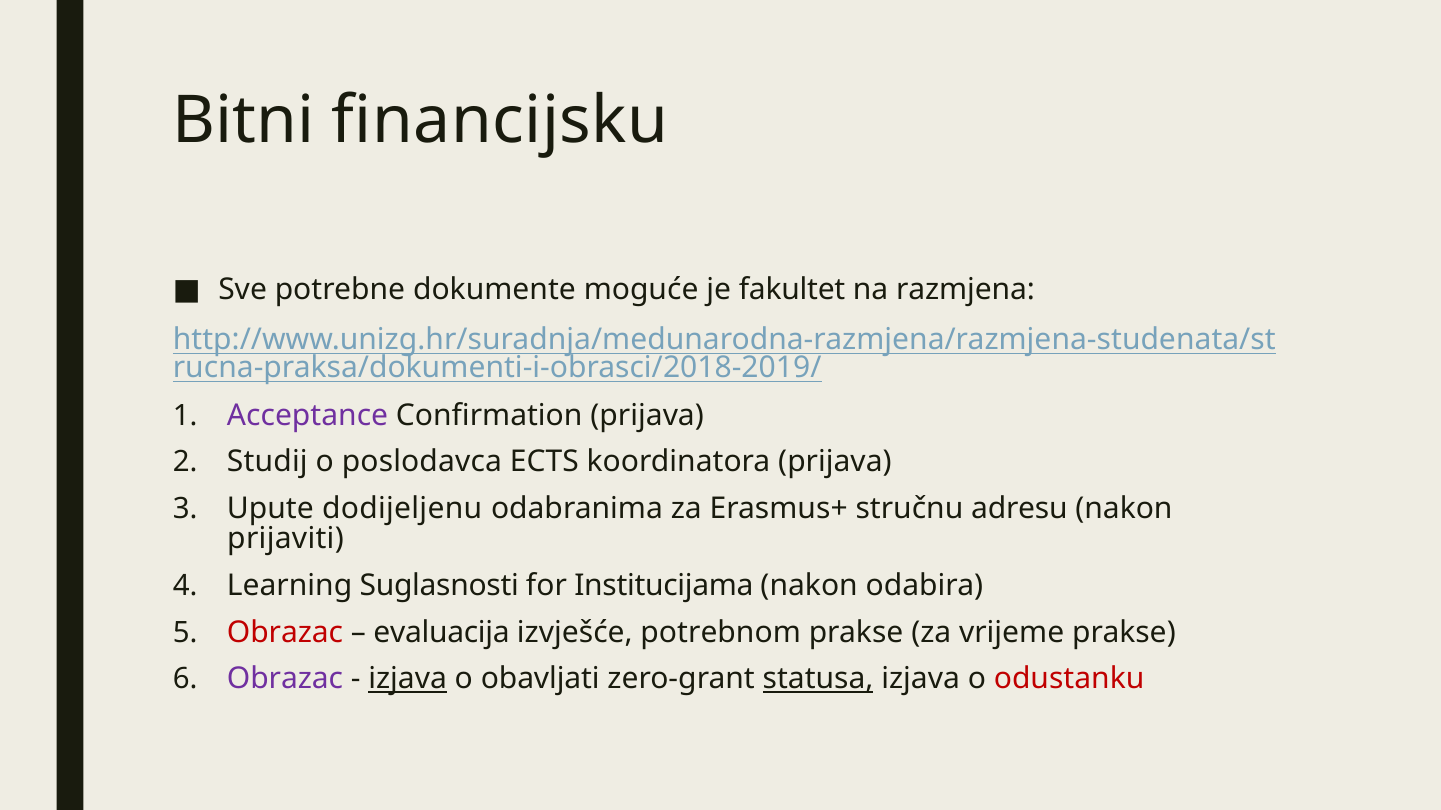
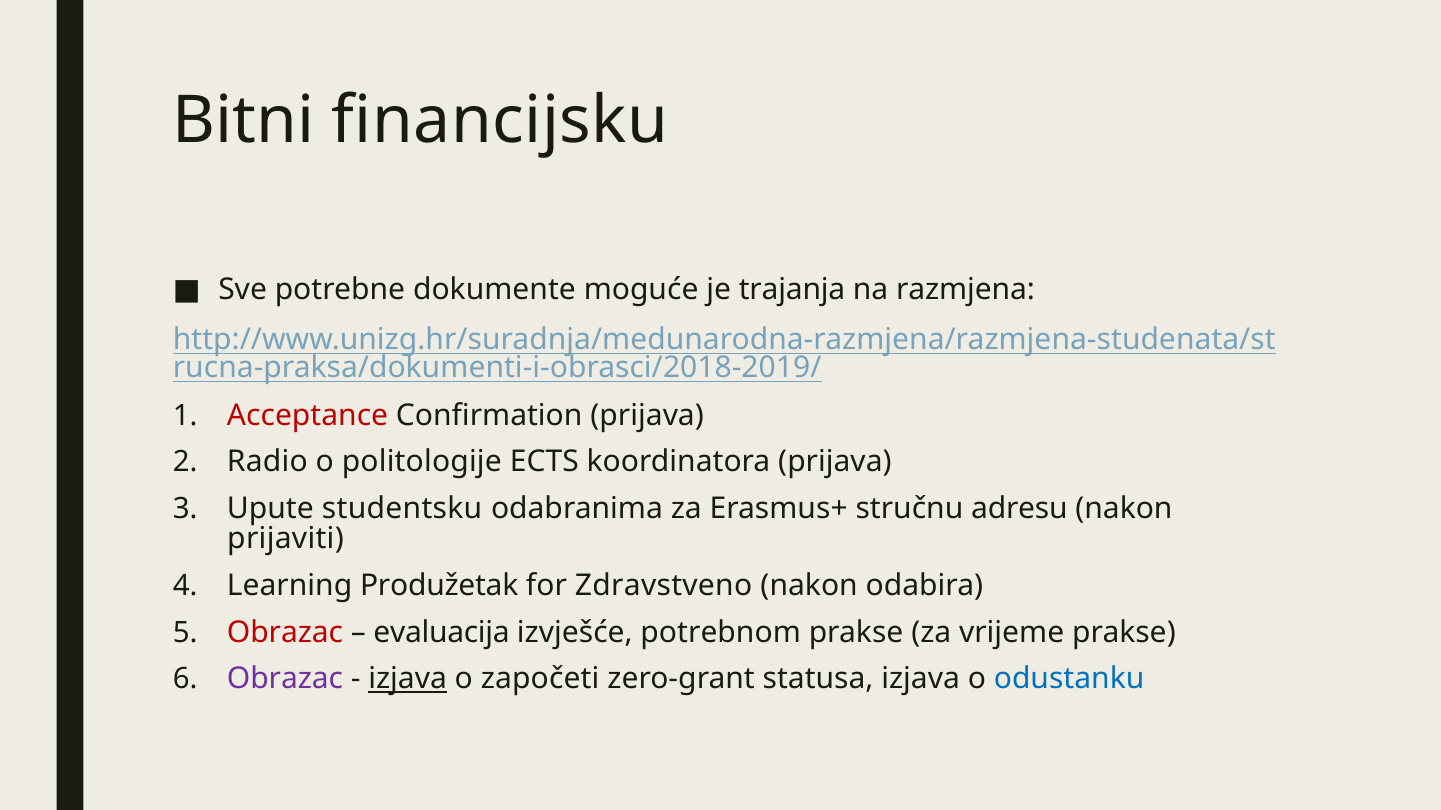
fakultet: fakultet -> trajanja (792, 290)
Acceptance colour: purple -> red (308, 415)
Studij: Studij -> Radio (267, 462)
poslodavca: poslodavca -> politologije (422, 462)
dodijeljenu: dodijeljenu -> studentsku (402, 509)
Suglasnosti: Suglasnosti -> Produžetak (439, 586)
Institucijama: Institucijama -> Zdravstveno (664, 586)
obavljati: obavljati -> započeti (540, 679)
statusa underline: present -> none (818, 679)
odustanku colour: red -> blue (1069, 679)
